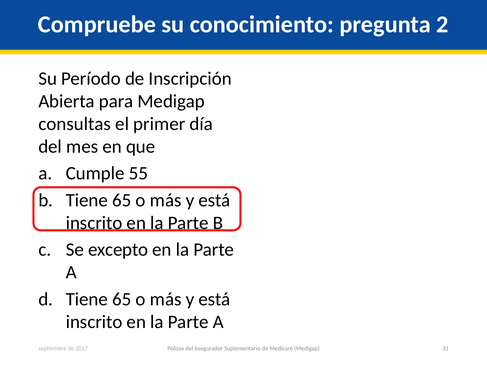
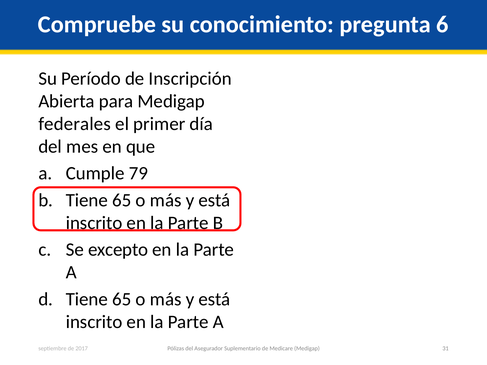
2: 2 -> 6 (442, 24)
consultas: consultas -> federales (75, 124)
55: 55 -> 79 (138, 174)
